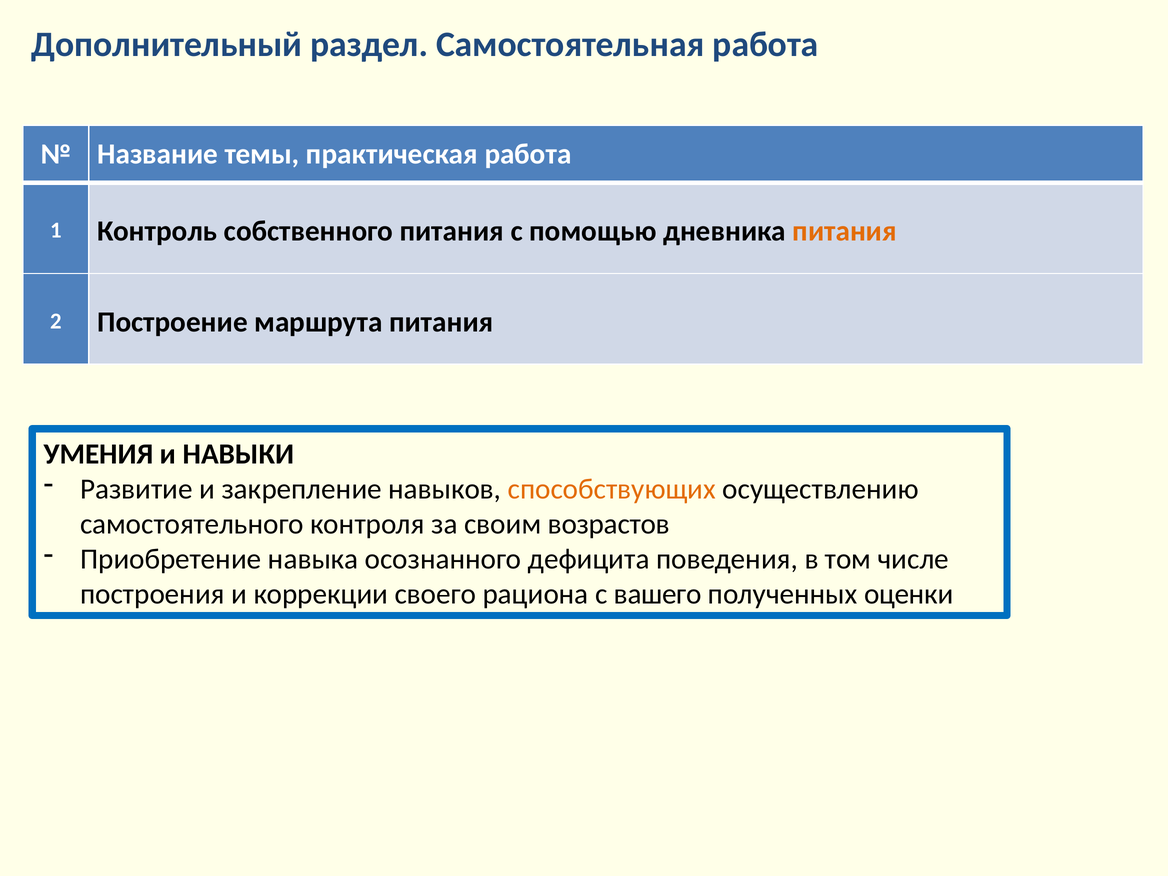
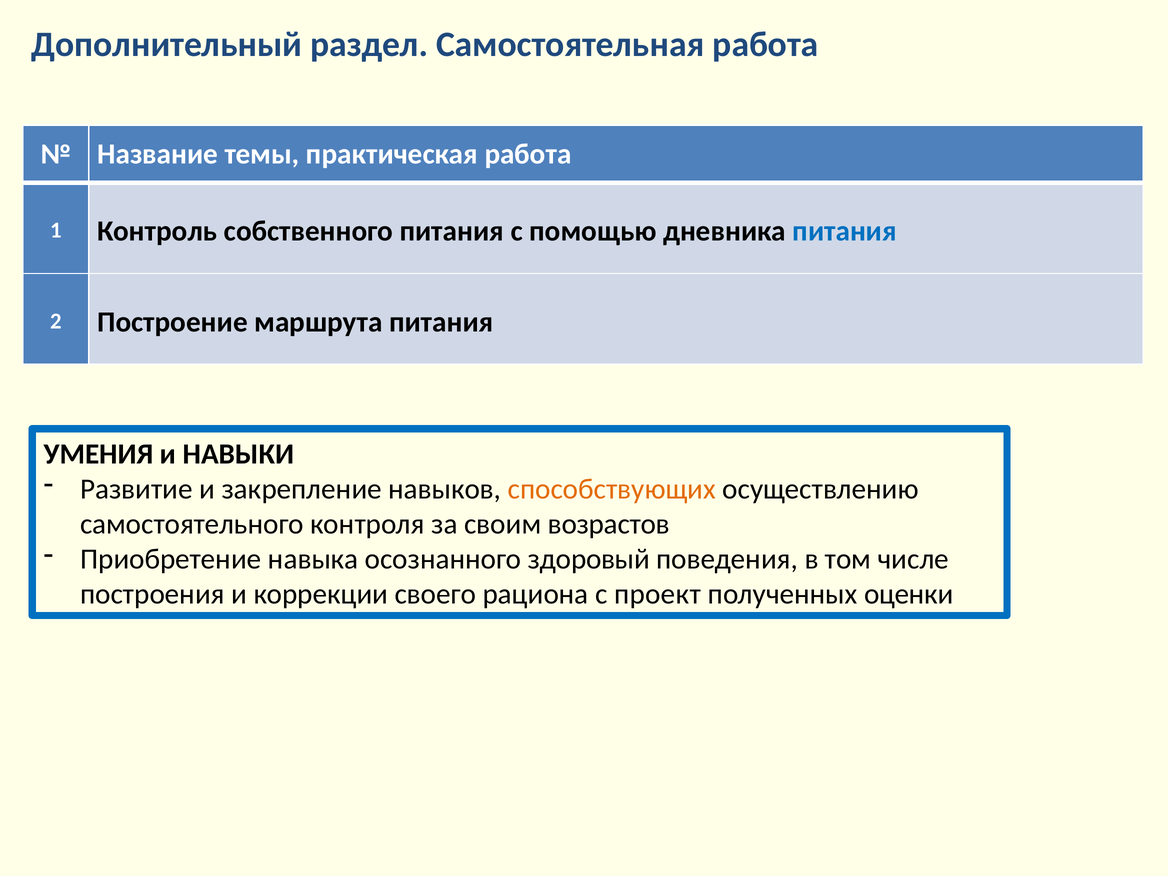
питания colour: orange -> blue (845, 231)
дефицита: дефицита -> здоровый (589, 559)
вашего: вашего -> проект (657, 594)
